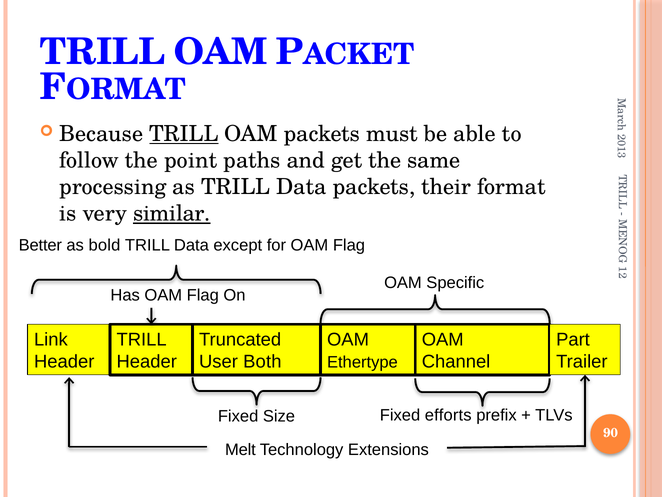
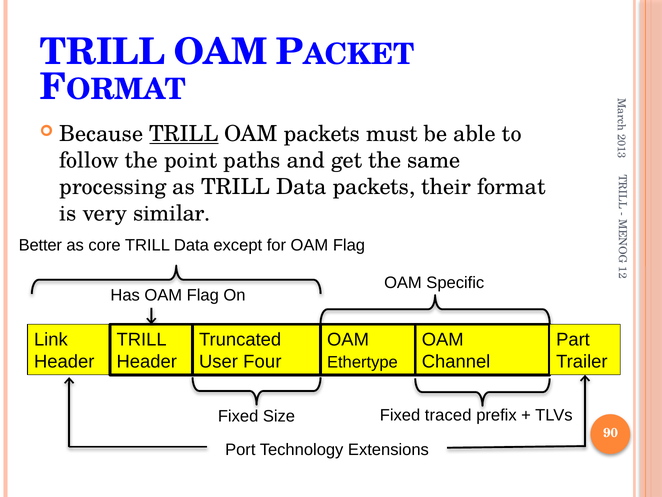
similar underline: present -> none (172, 213)
bold: bold -> core (105, 245)
Both: Both -> Four (262, 362)
efforts: efforts -> traced (448, 415)
Melt: Melt -> Port (240, 449)
